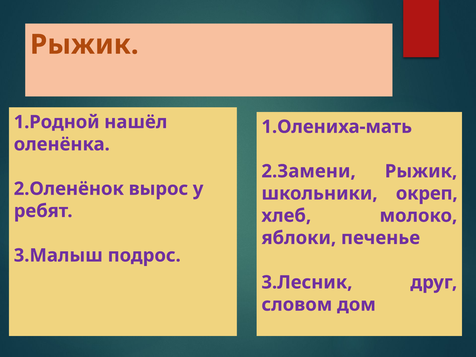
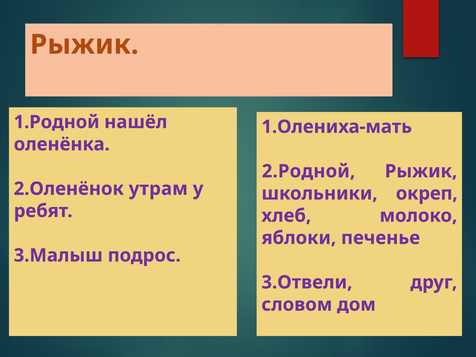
2.Замени: 2.Замени -> 2.Родной (309, 171)
вырос: вырос -> утрам (158, 189)
3.Лесник: 3.Лесник -> 3.Отвели (307, 282)
